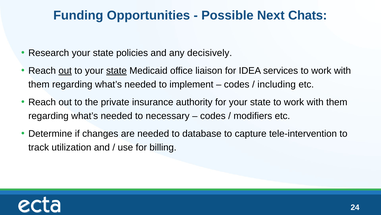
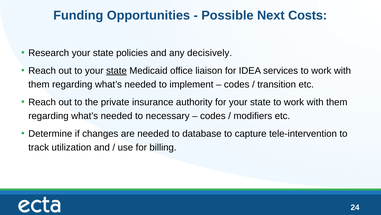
Chats: Chats -> Costs (308, 15)
out underline: present -> none (65, 71)
including: including -> transition (277, 84)
